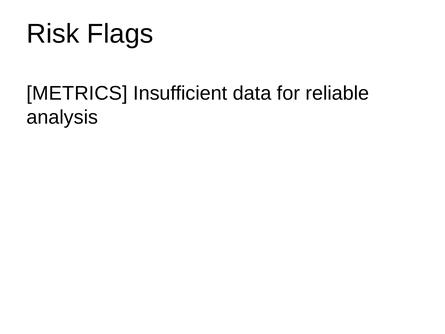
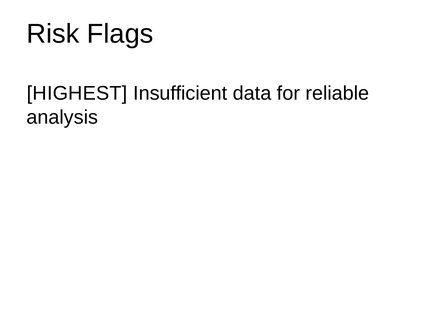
METRICS: METRICS -> HIGHEST (77, 93)
